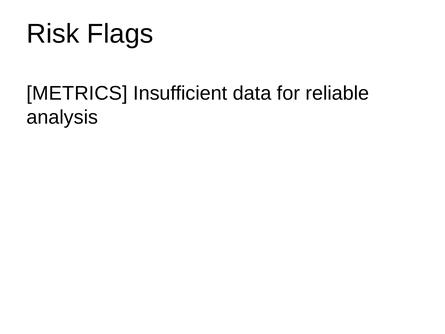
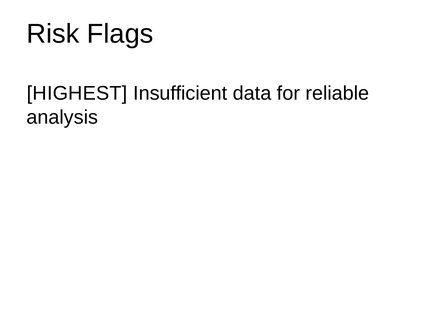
METRICS: METRICS -> HIGHEST (77, 93)
